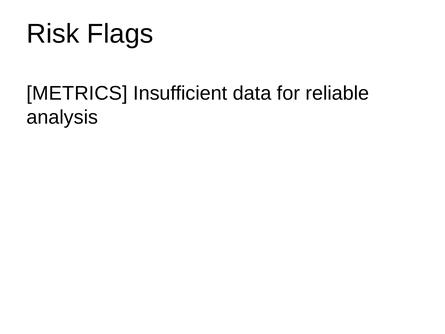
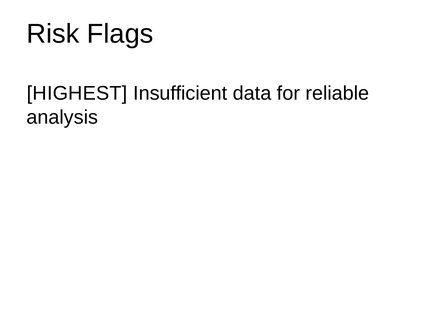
METRICS: METRICS -> HIGHEST (77, 93)
